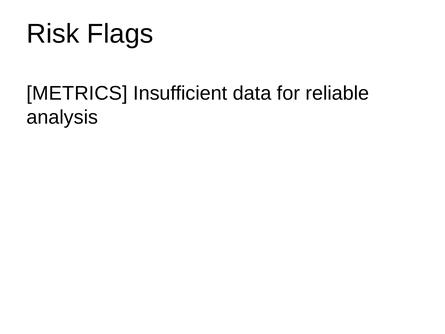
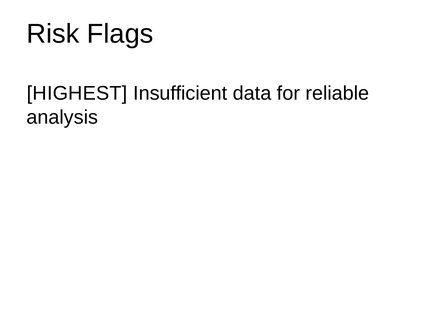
METRICS: METRICS -> HIGHEST (77, 93)
